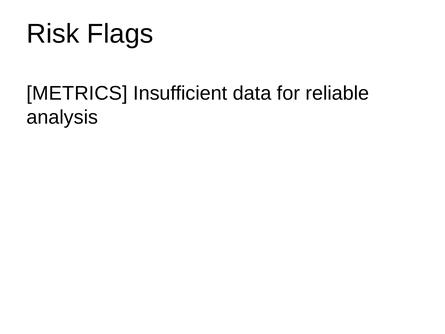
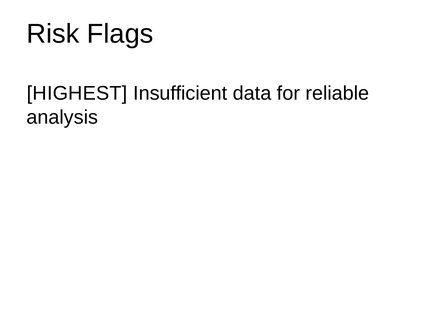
METRICS: METRICS -> HIGHEST (77, 93)
